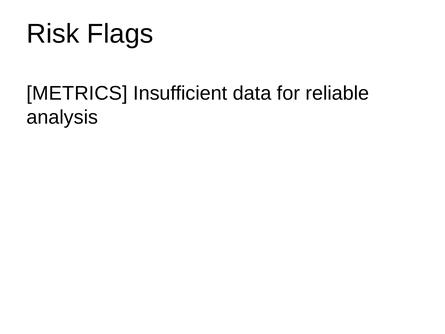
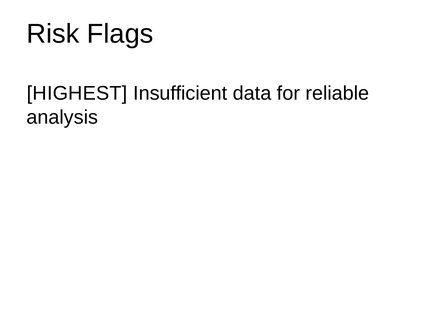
METRICS: METRICS -> HIGHEST (77, 93)
